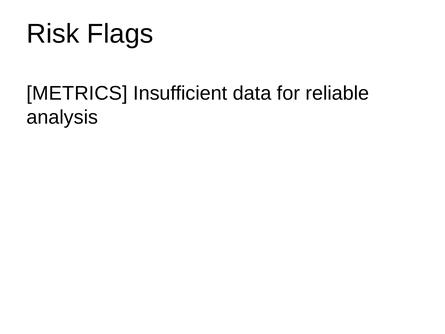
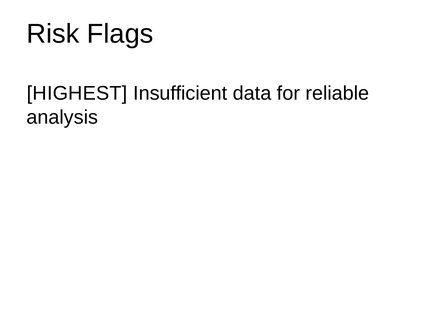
METRICS: METRICS -> HIGHEST (77, 93)
